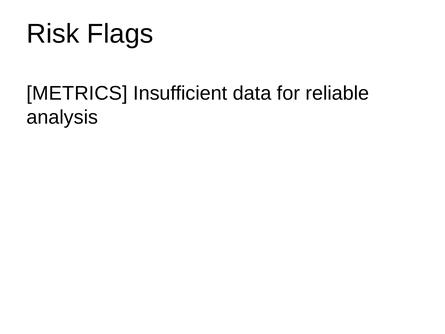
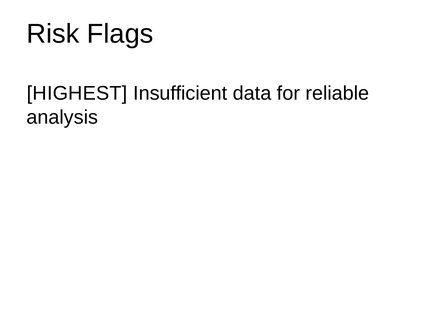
METRICS: METRICS -> HIGHEST (77, 93)
